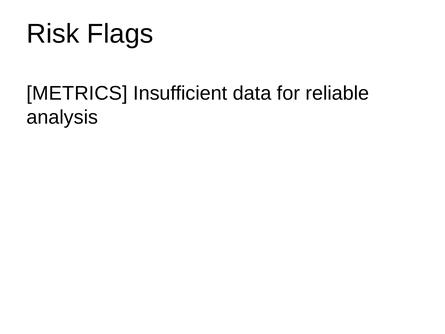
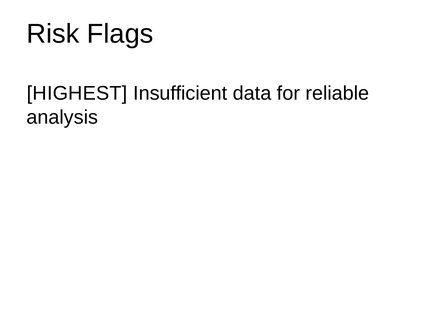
METRICS: METRICS -> HIGHEST (77, 93)
